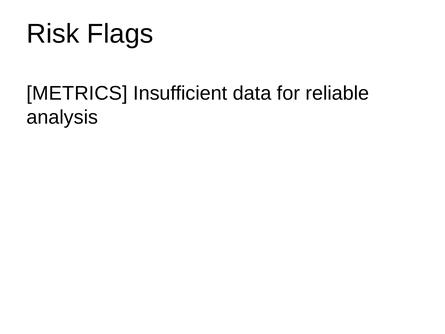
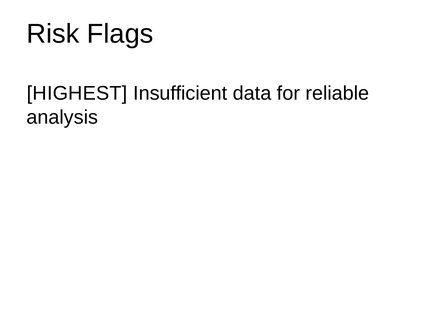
METRICS: METRICS -> HIGHEST (77, 93)
